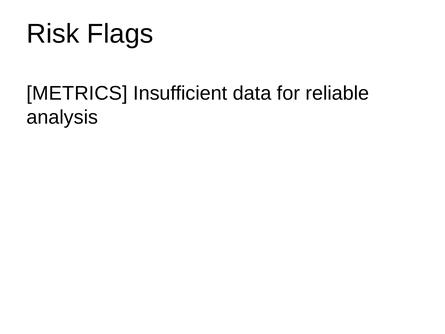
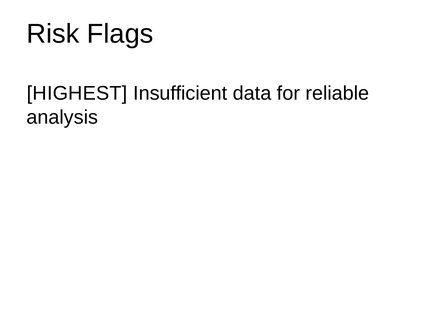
METRICS: METRICS -> HIGHEST (77, 93)
